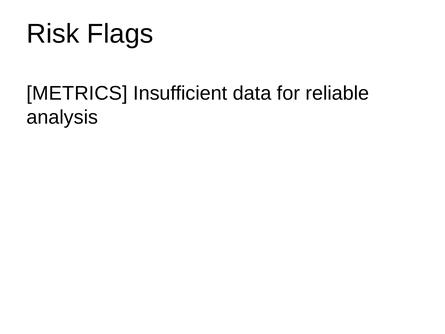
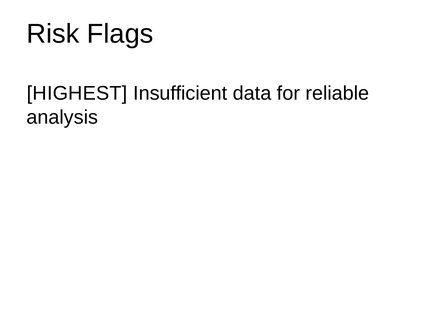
METRICS: METRICS -> HIGHEST (77, 93)
